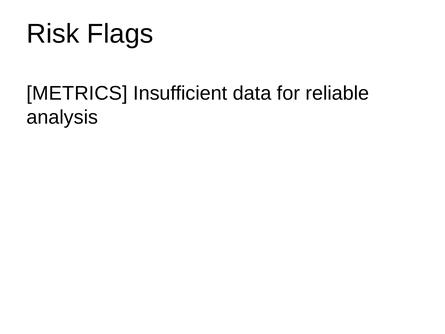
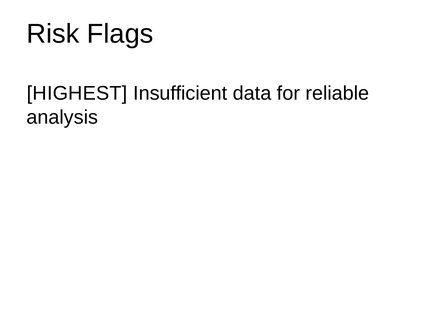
METRICS: METRICS -> HIGHEST (77, 93)
